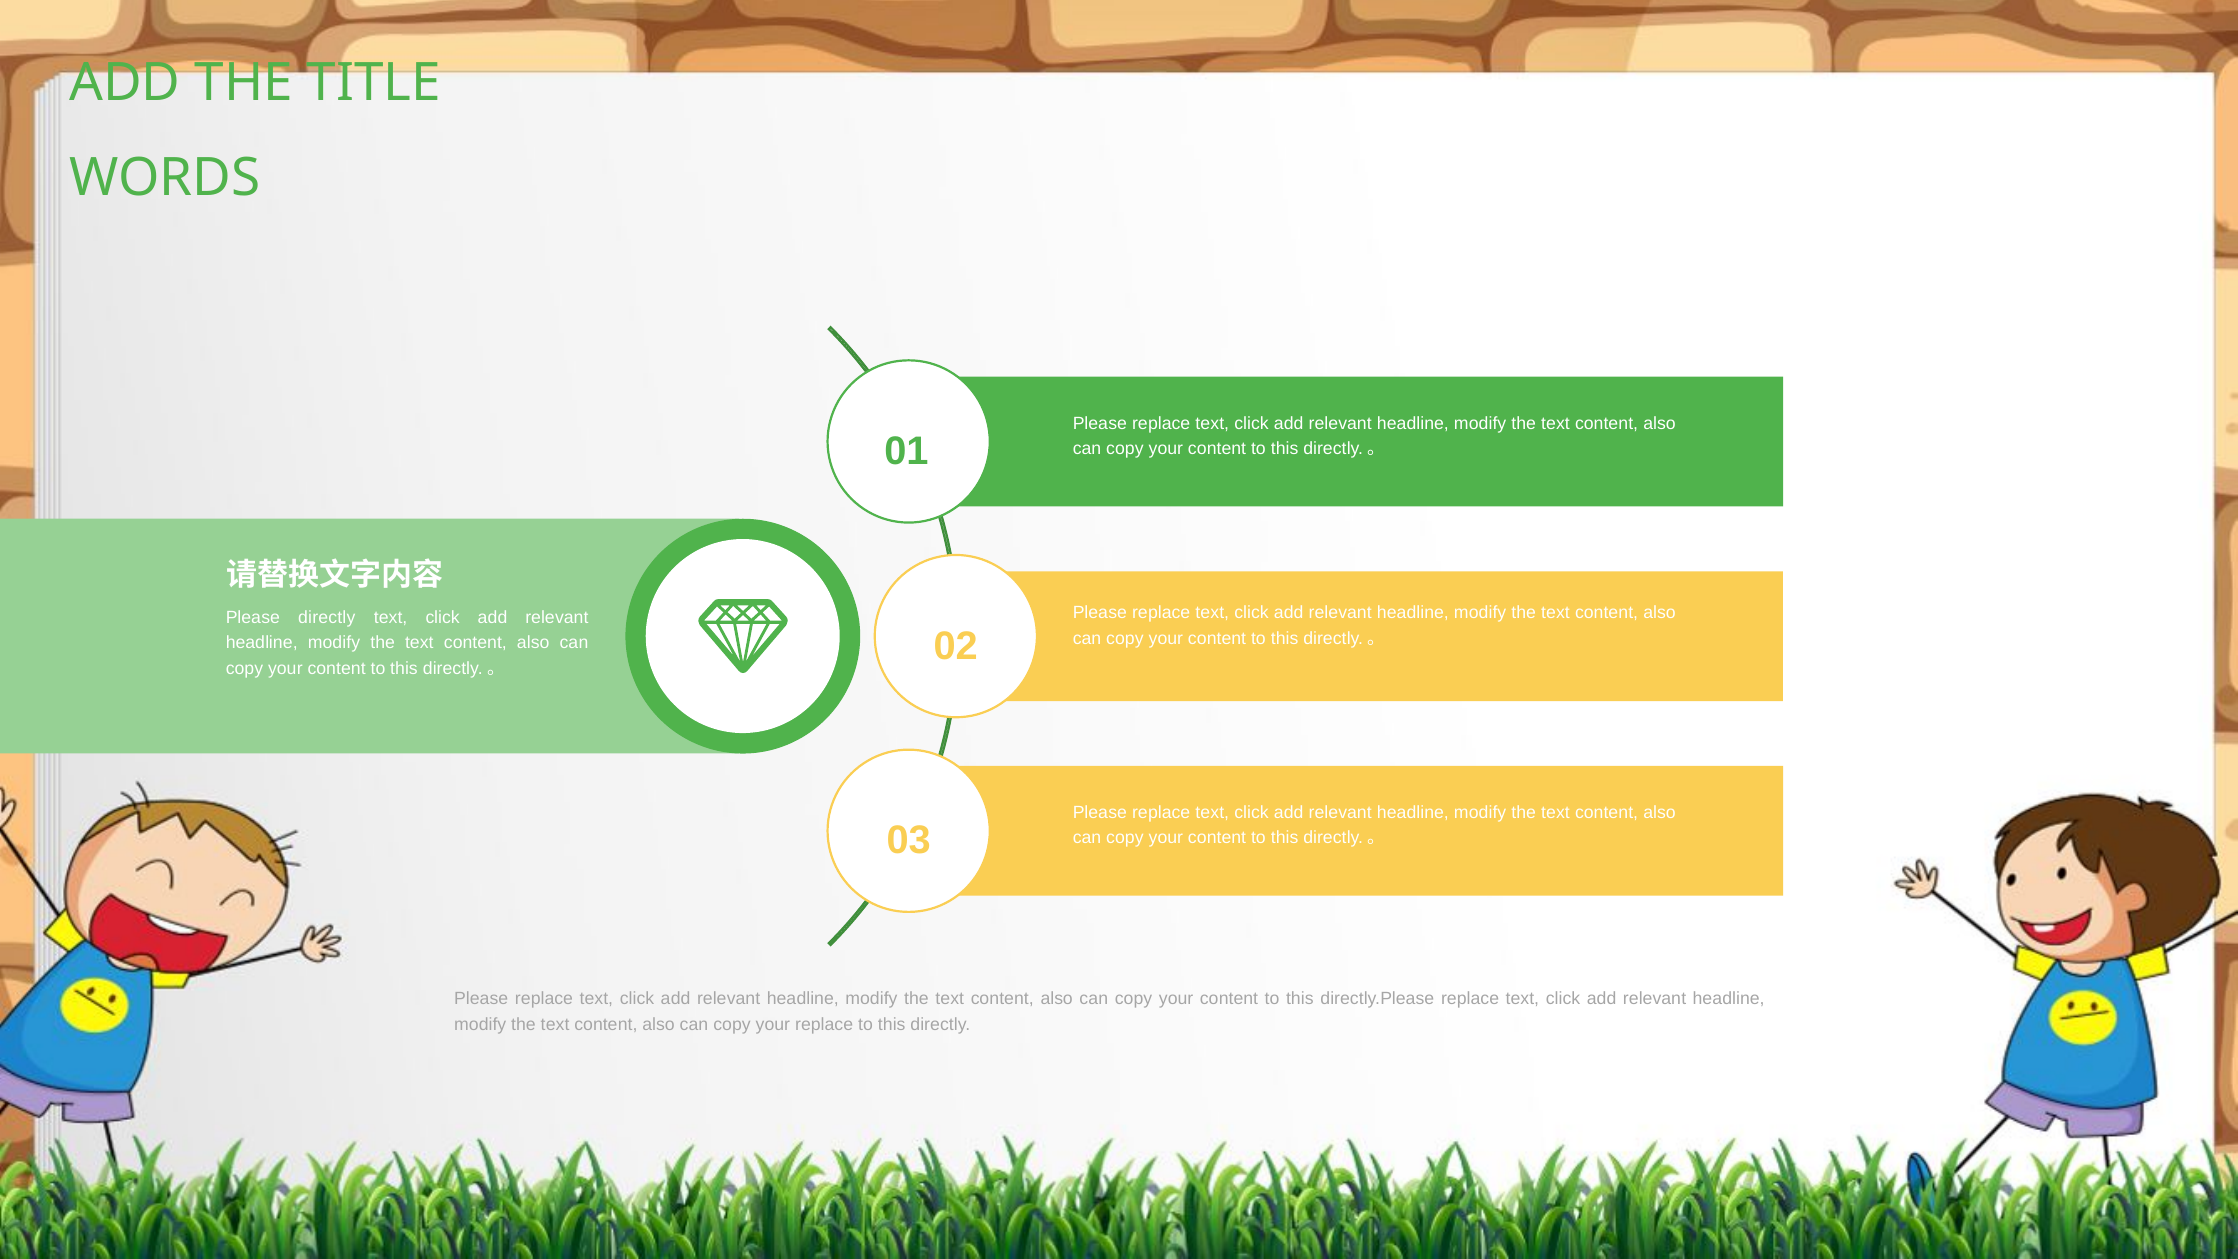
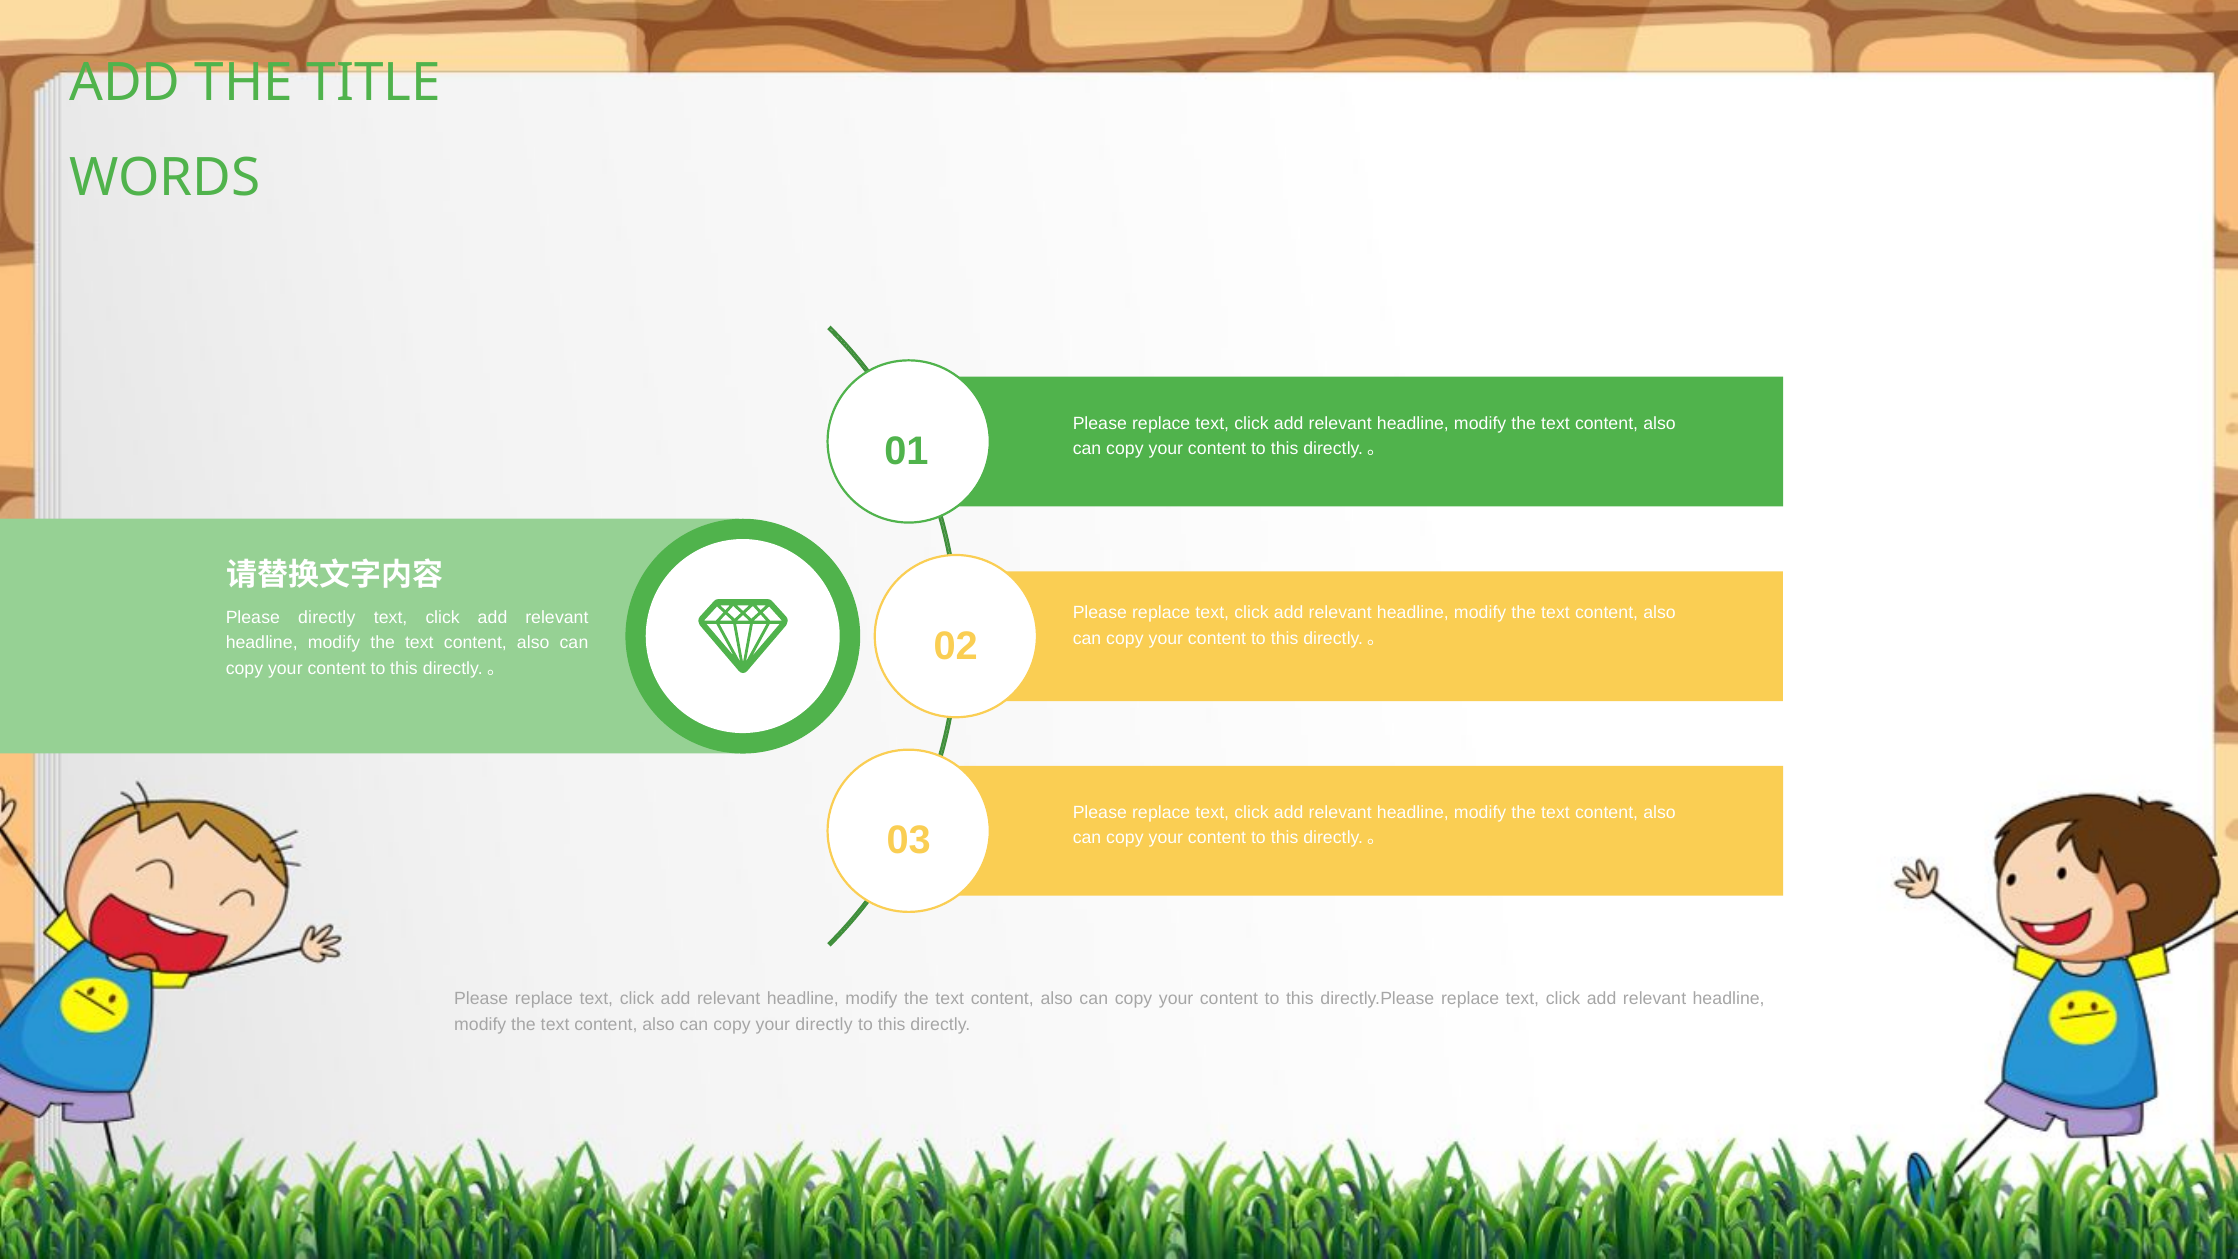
your replace: replace -> directly (824, 1024)
